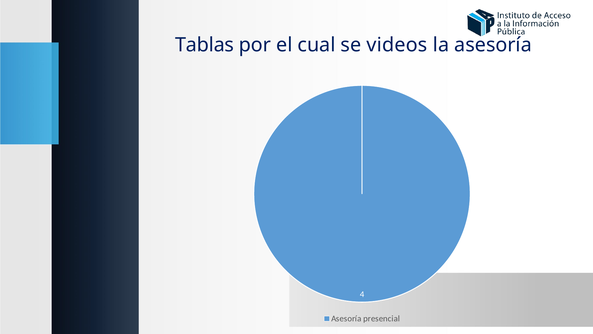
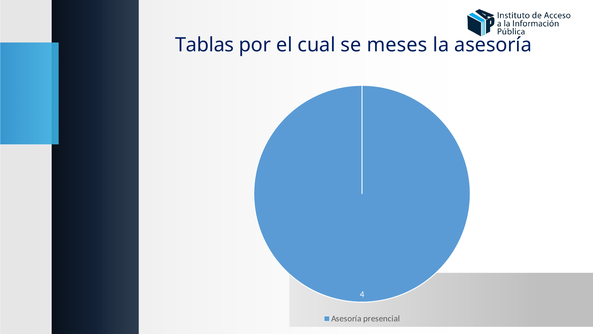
videos: videos -> meses (397, 45)
